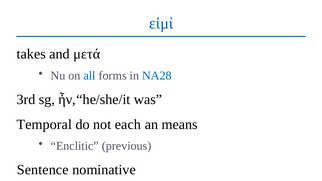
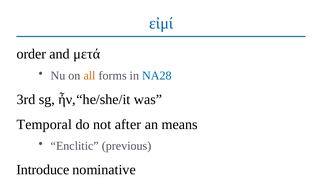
takes: takes -> order (31, 54)
all colour: blue -> orange (90, 76)
each: each -> after (128, 124)
Sentence: Sentence -> Introduce (43, 170)
